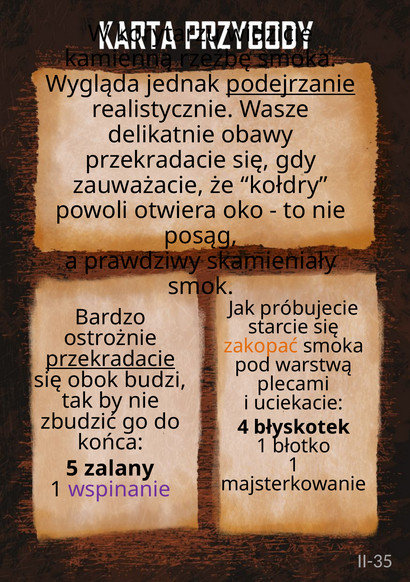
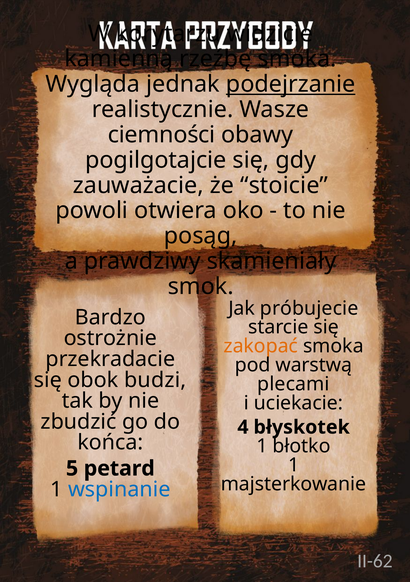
delikatnie: delikatnie -> ciemności (162, 135)
przekradacie: przekradacie -> pogilgotajcie (156, 160)
kołdry: kołdry -> stoicie (284, 185)
przekradacie underline: present -> none (110, 359)
zalany: zalany -> petard (119, 469)
wspinanie colour: purple -> blue (119, 490)
II-35: II-35 -> II-62 (375, 561)
